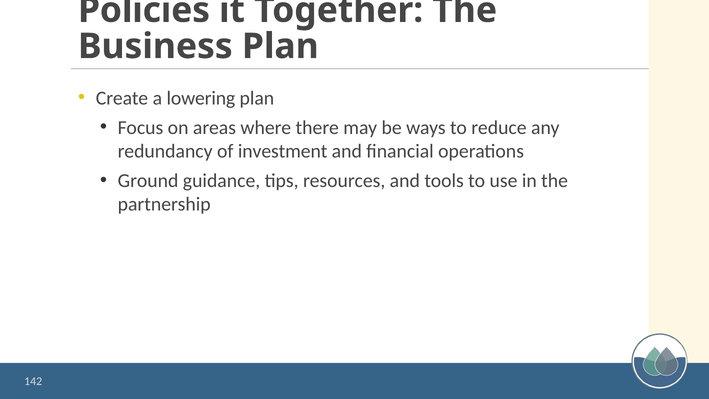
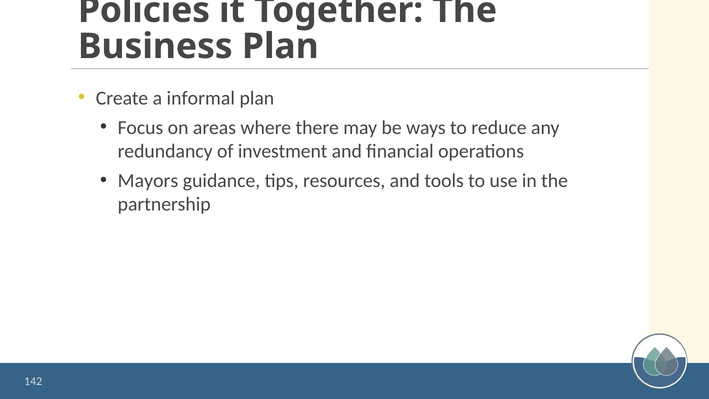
lowering: lowering -> informal (201, 98)
Ground: Ground -> Mayors (148, 181)
